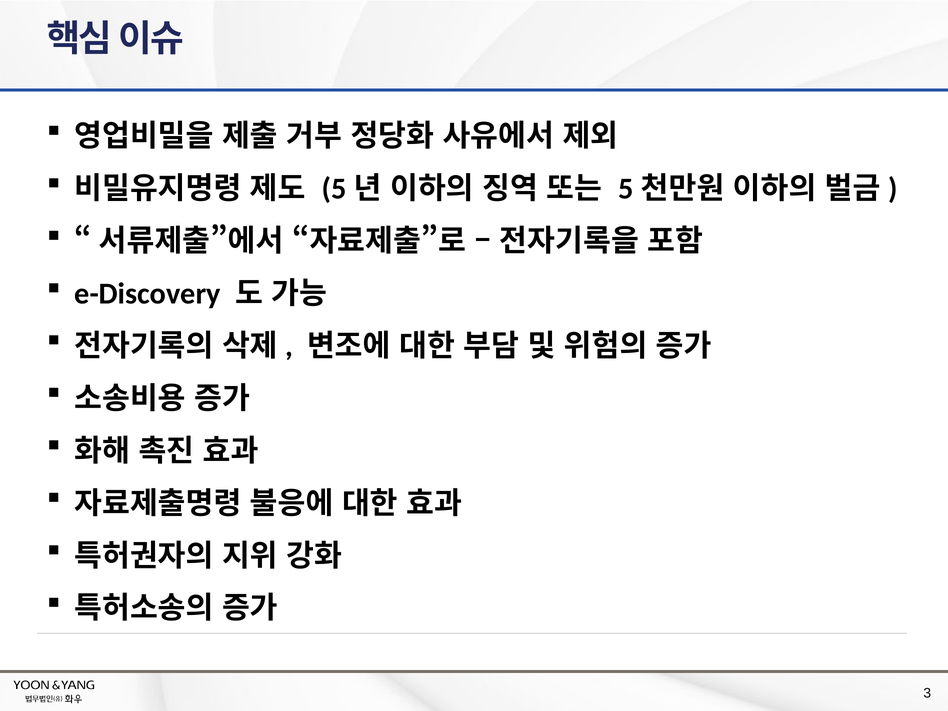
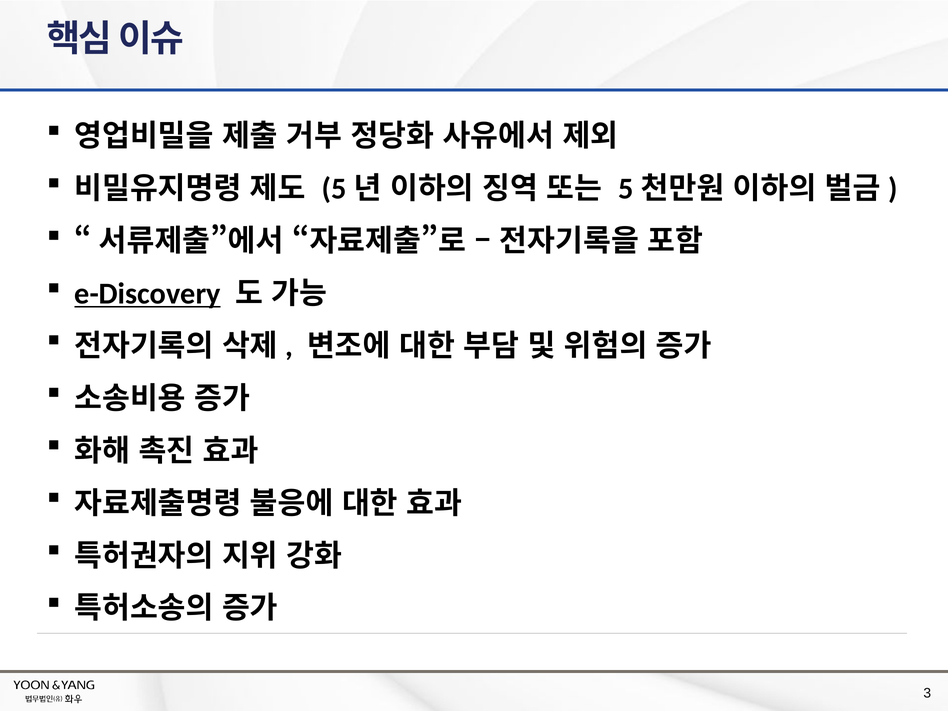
e-Discovery underline: none -> present (148, 294)
